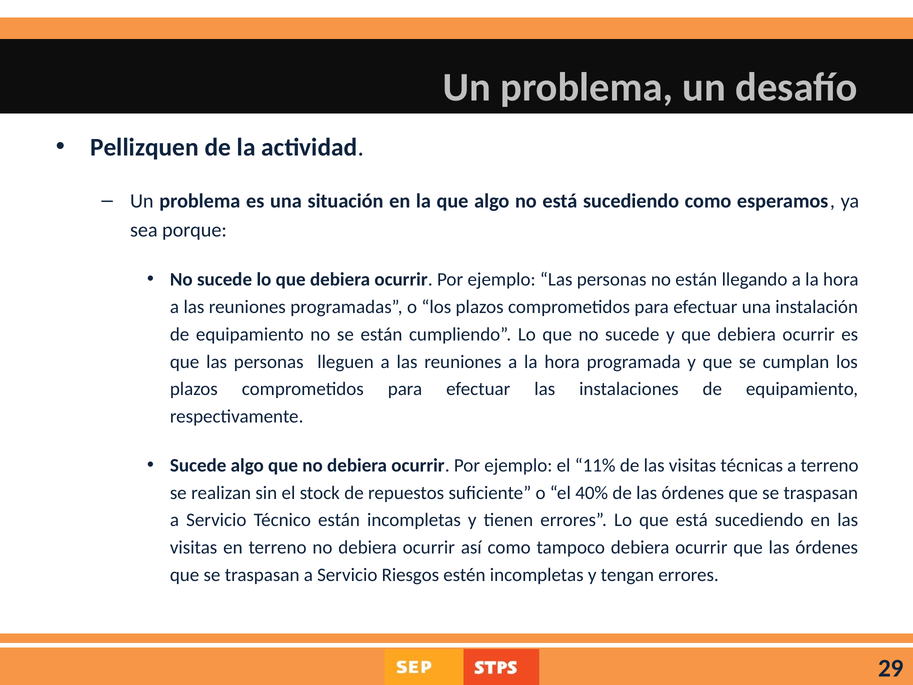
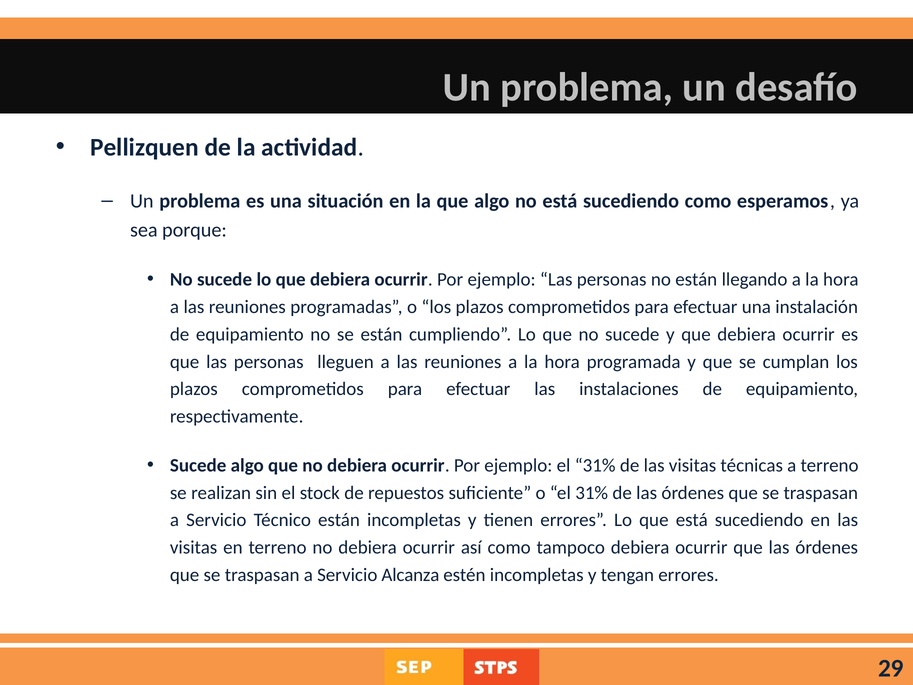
ejemplo el 11%: 11% -> 31% (595, 465)
o el 40%: 40% -> 31% (592, 493)
Riesgos: Riesgos -> Alcanza (410, 575)
